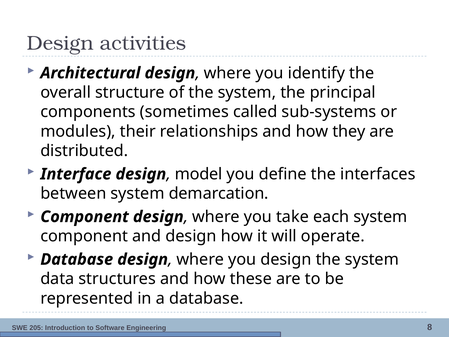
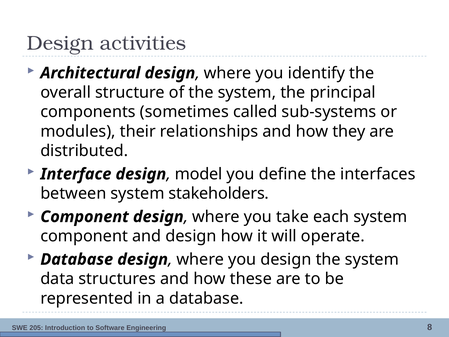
demarcation: demarcation -> stakeholders (219, 193)
